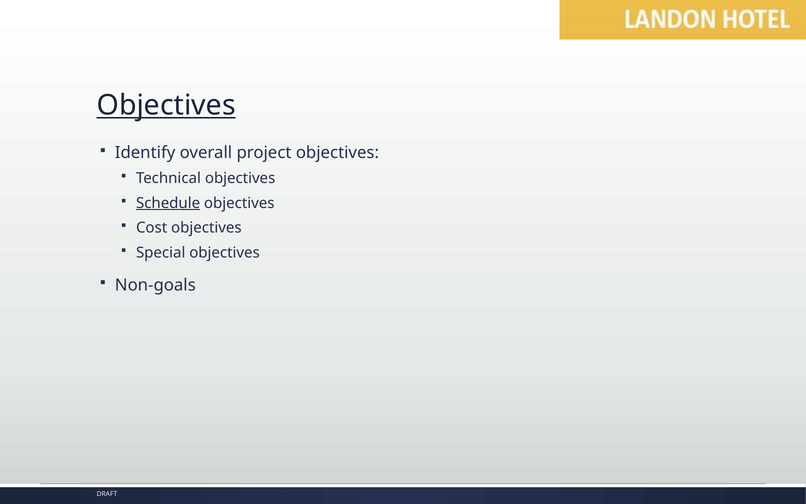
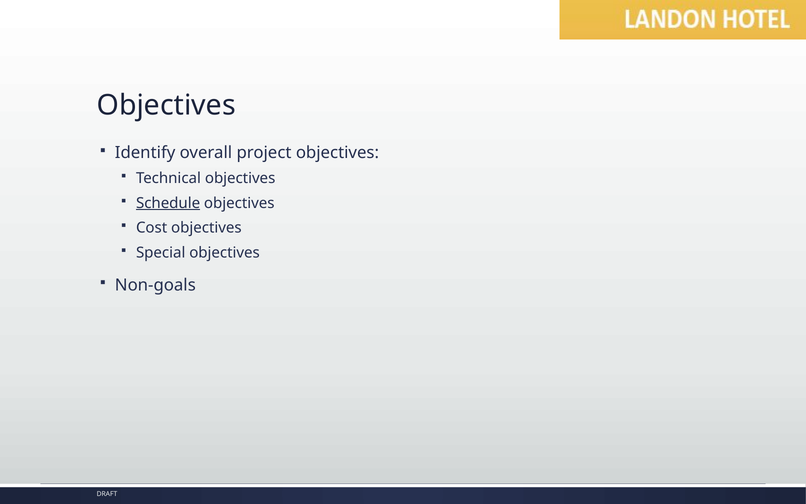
Objectives underline: present -> none (166, 105)
